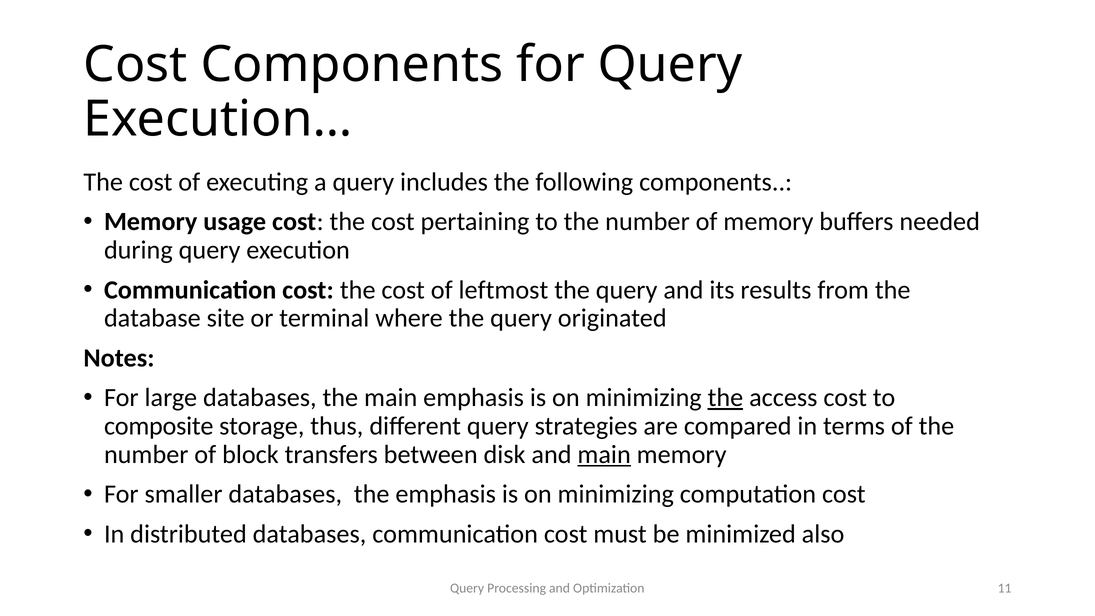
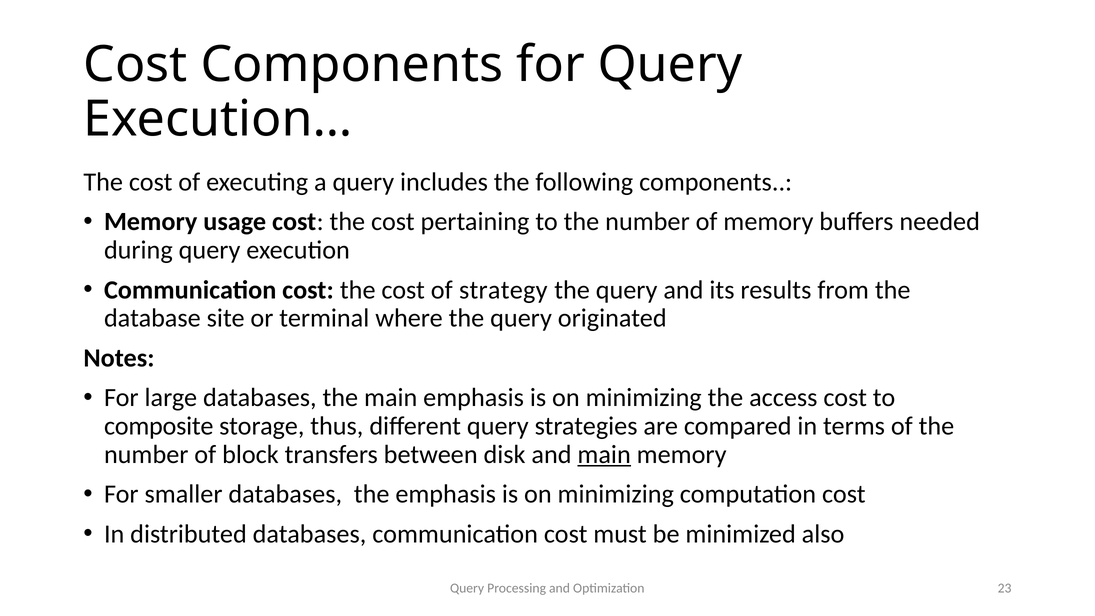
leftmost: leftmost -> strategy (503, 290)
the underline: present -> none (725, 398)
11: 11 -> 23 (1005, 588)
